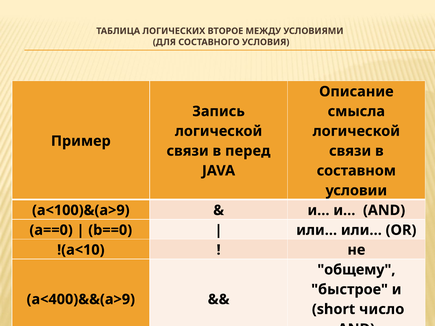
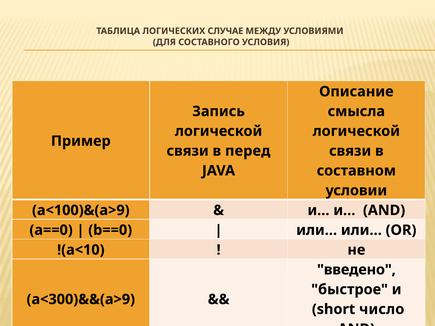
ВТОРОЕ: ВТОРОЕ -> СЛУЧАЕ (225, 31)
общему: общему -> введено (356, 270)
a<400)&&(a>9: a<400)&&(a>9 -> a<300)&&(a>9 (81, 300)
